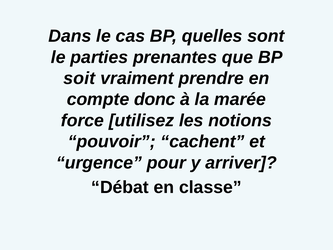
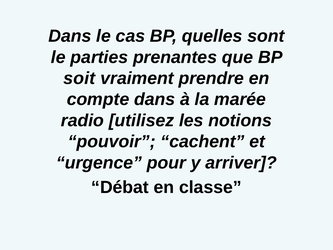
compte donc: donc -> dans (155, 99)
force: force -> radio (82, 120)
